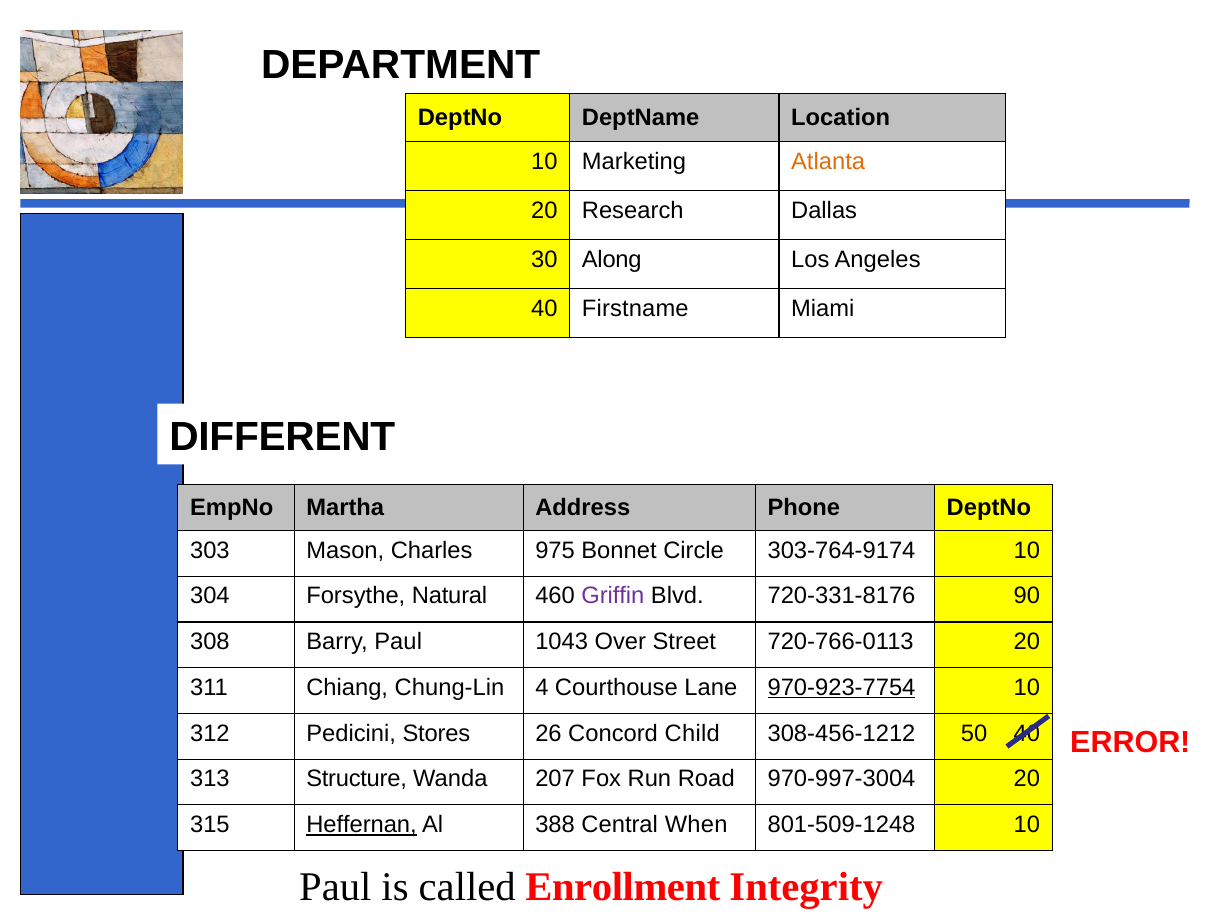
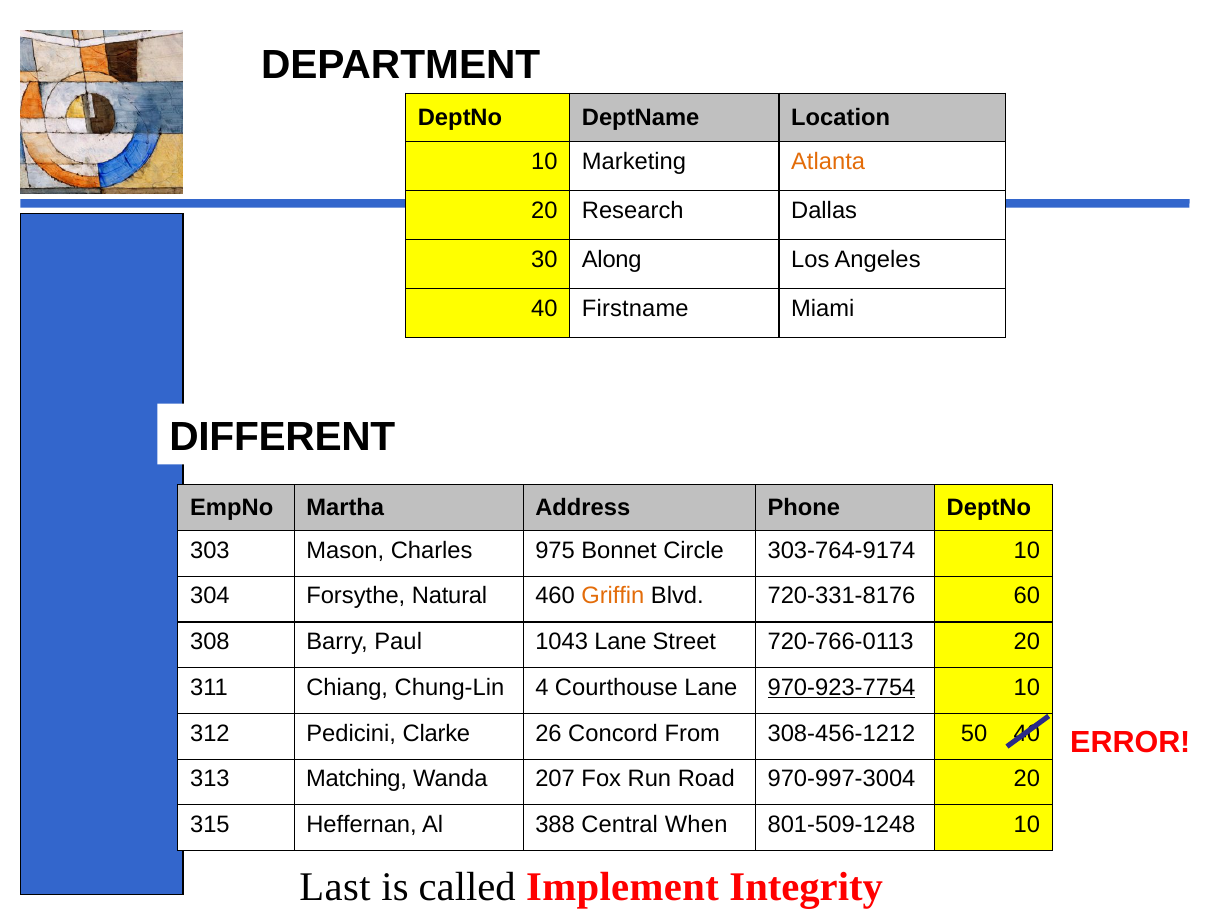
Griffin colour: purple -> orange (613, 596)
90: 90 -> 60 (1027, 596)
1043 Over: Over -> Lane (620, 642)
Stores: Stores -> Clarke (436, 733)
Child: Child -> From (692, 733)
Structure: Structure -> Matching (357, 779)
Heffernan underline: present -> none (362, 825)
Paul: Paul -> Last (335, 887)
Enrollment: Enrollment -> Implement (622, 887)
